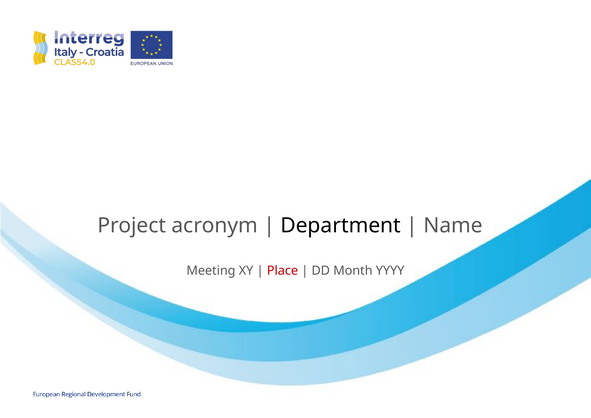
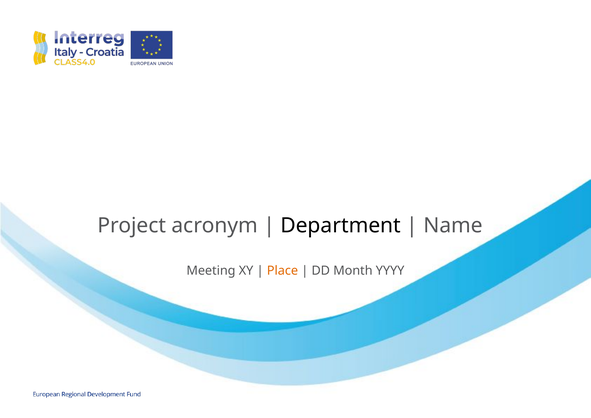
Place colour: red -> orange (282, 271)
